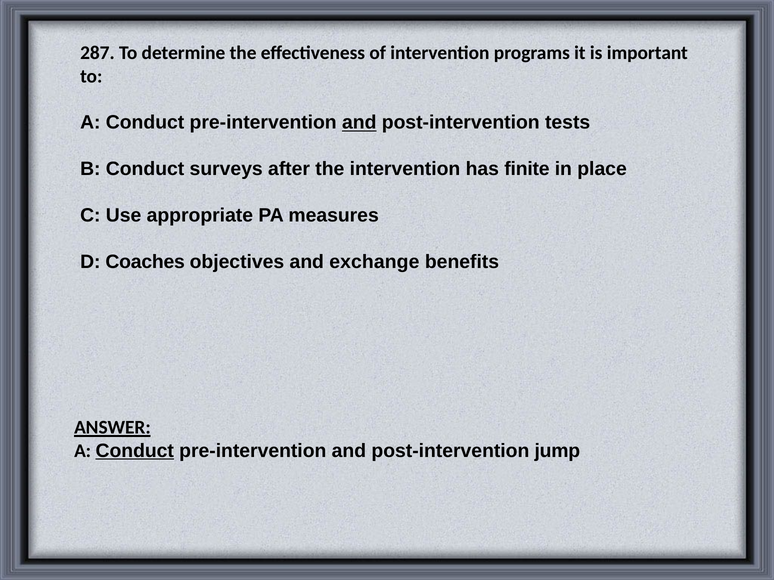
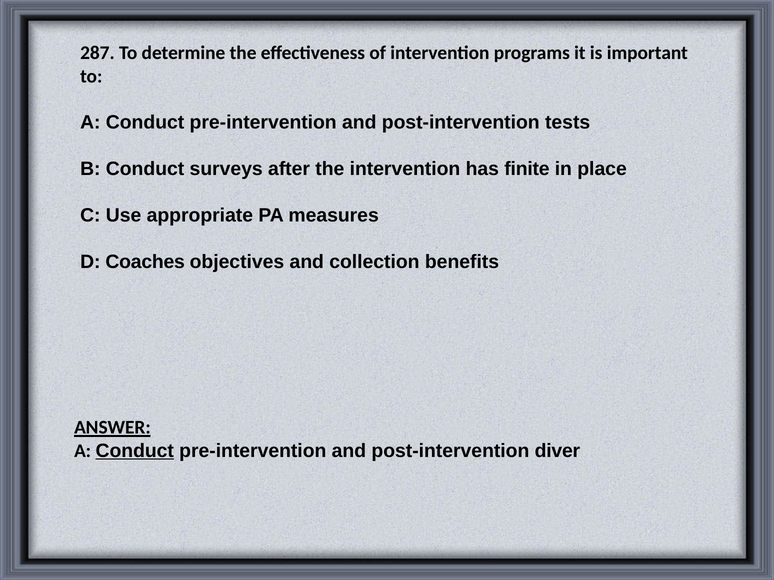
and underline: present -> none (359, 123)
exchange: exchange -> collection (374, 262)
jump: jump -> diver (557, 451)
